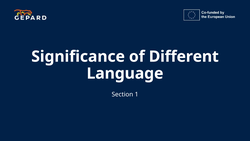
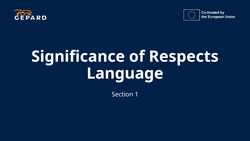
Different: Different -> Respects (184, 56)
